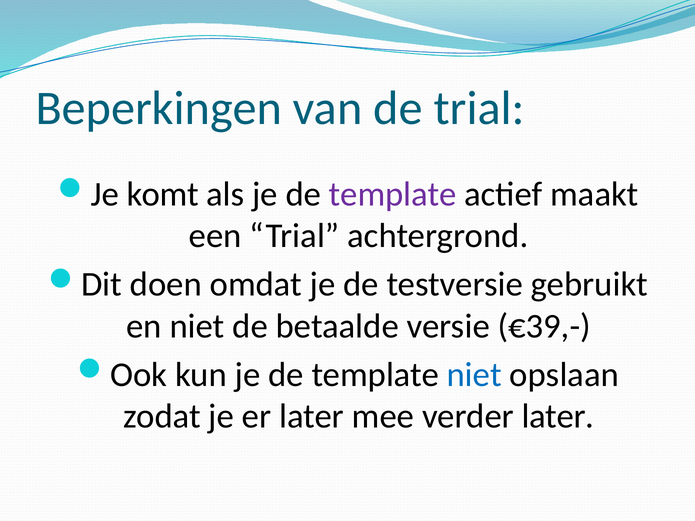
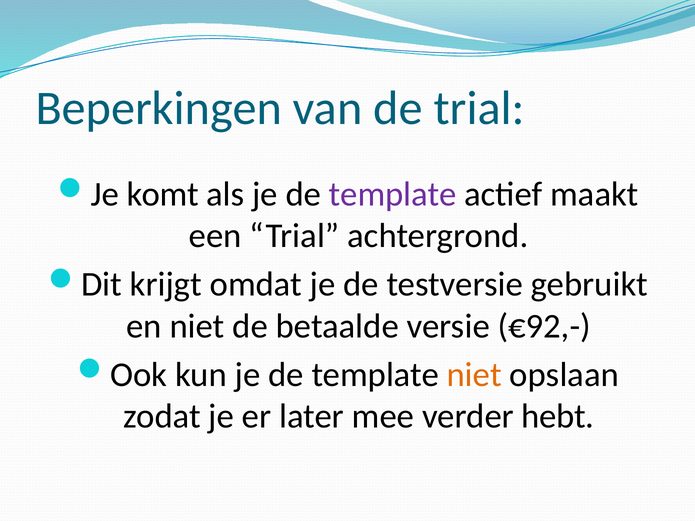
doen: doen -> krijgt (166, 285)
€39,-: €39,- -> €92,- (544, 326)
niet colour: blue -> orange (474, 375)
verder later: later -> hebt (558, 417)
